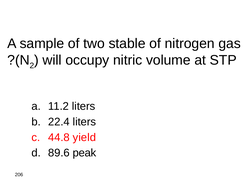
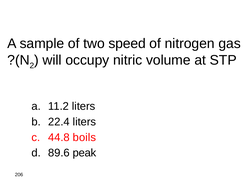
stable: stable -> speed (127, 44)
yield: yield -> boils (84, 137)
